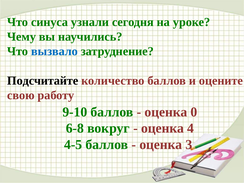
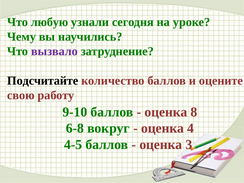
синуса: синуса -> любую (50, 22)
вызвало colour: blue -> purple (54, 51)
0: 0 -> 8 (194, 112)
